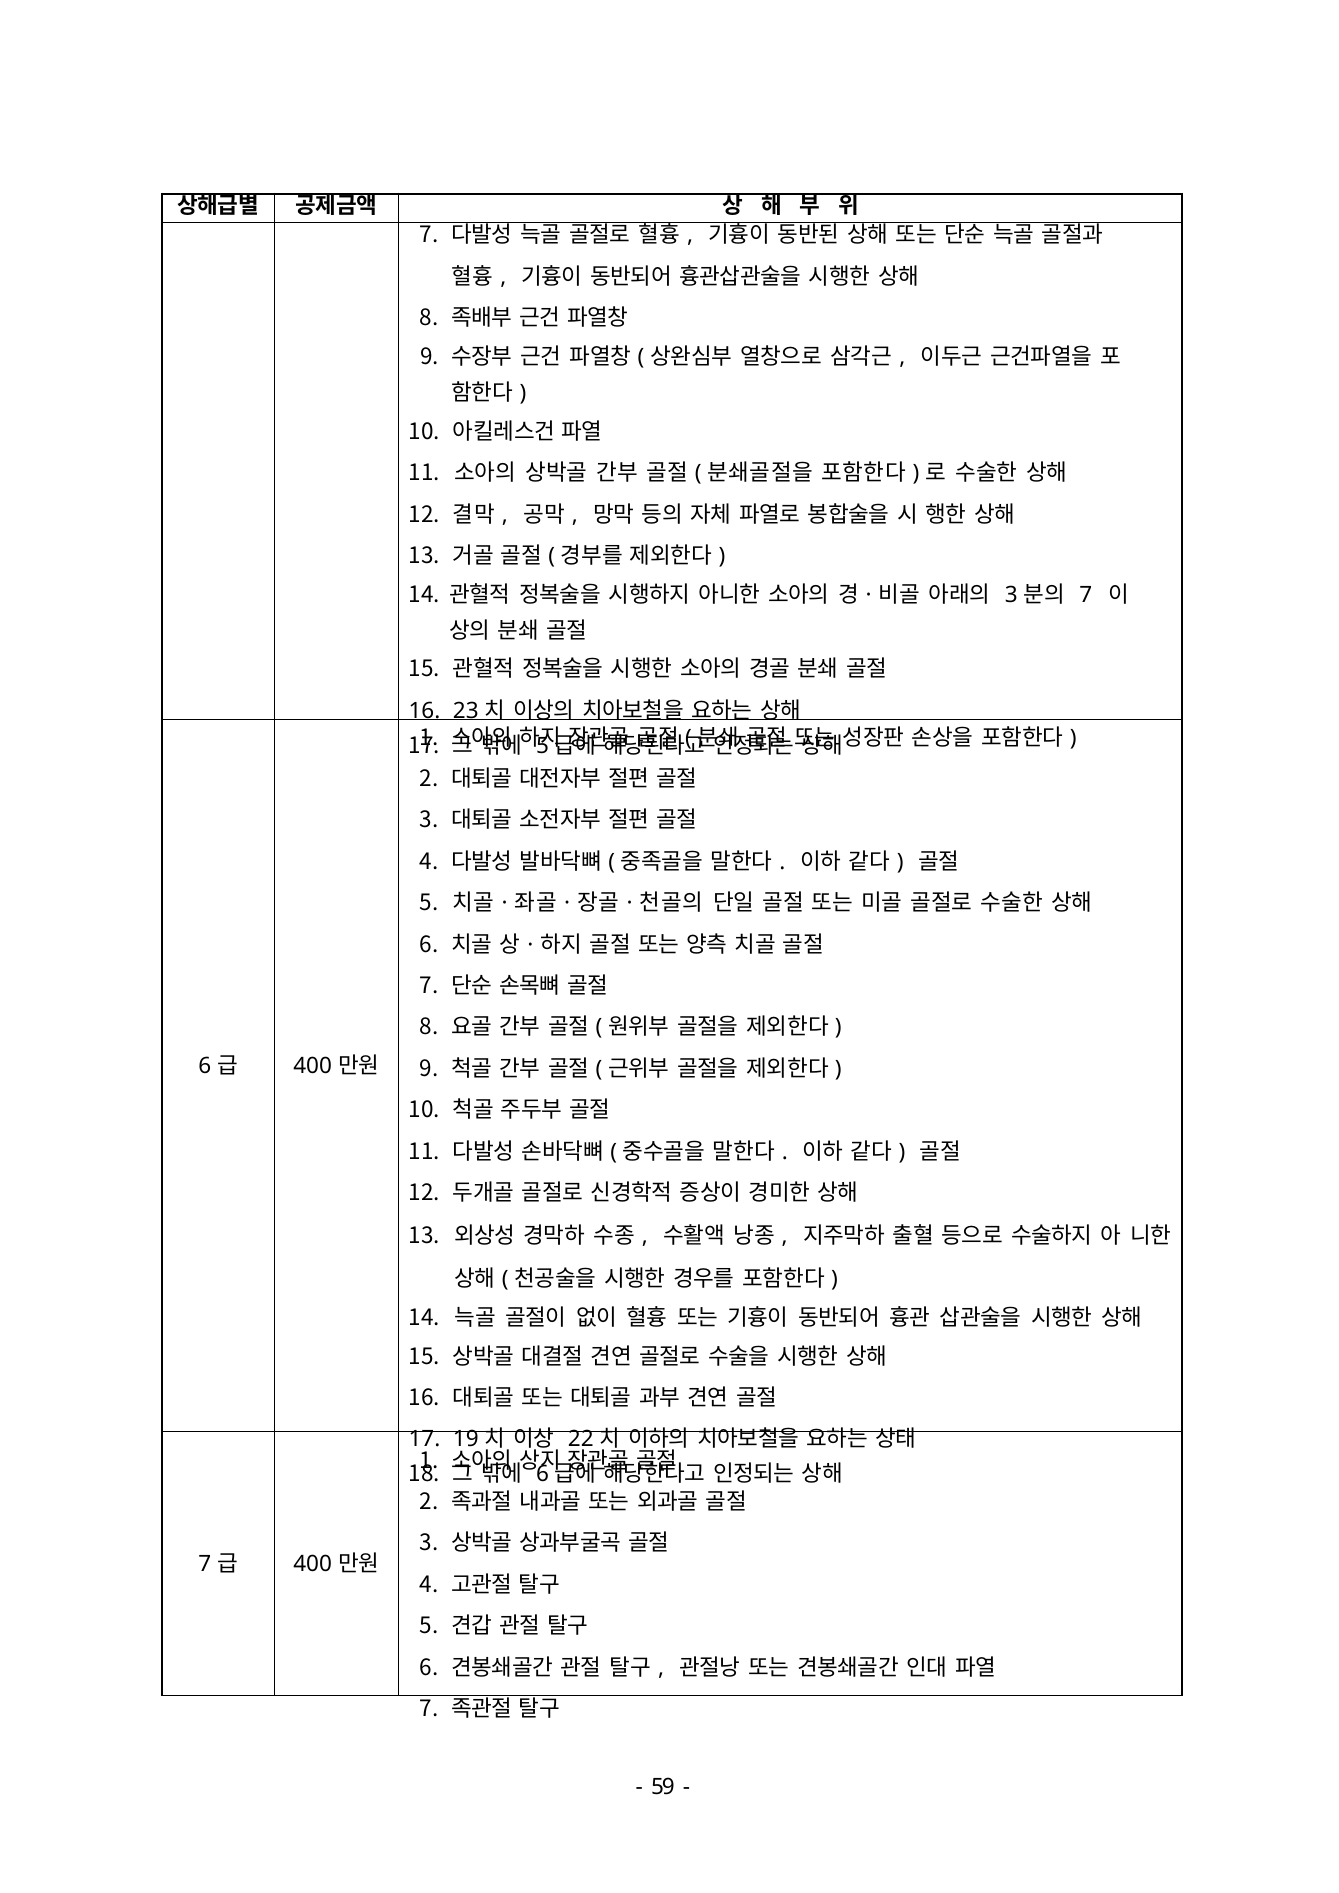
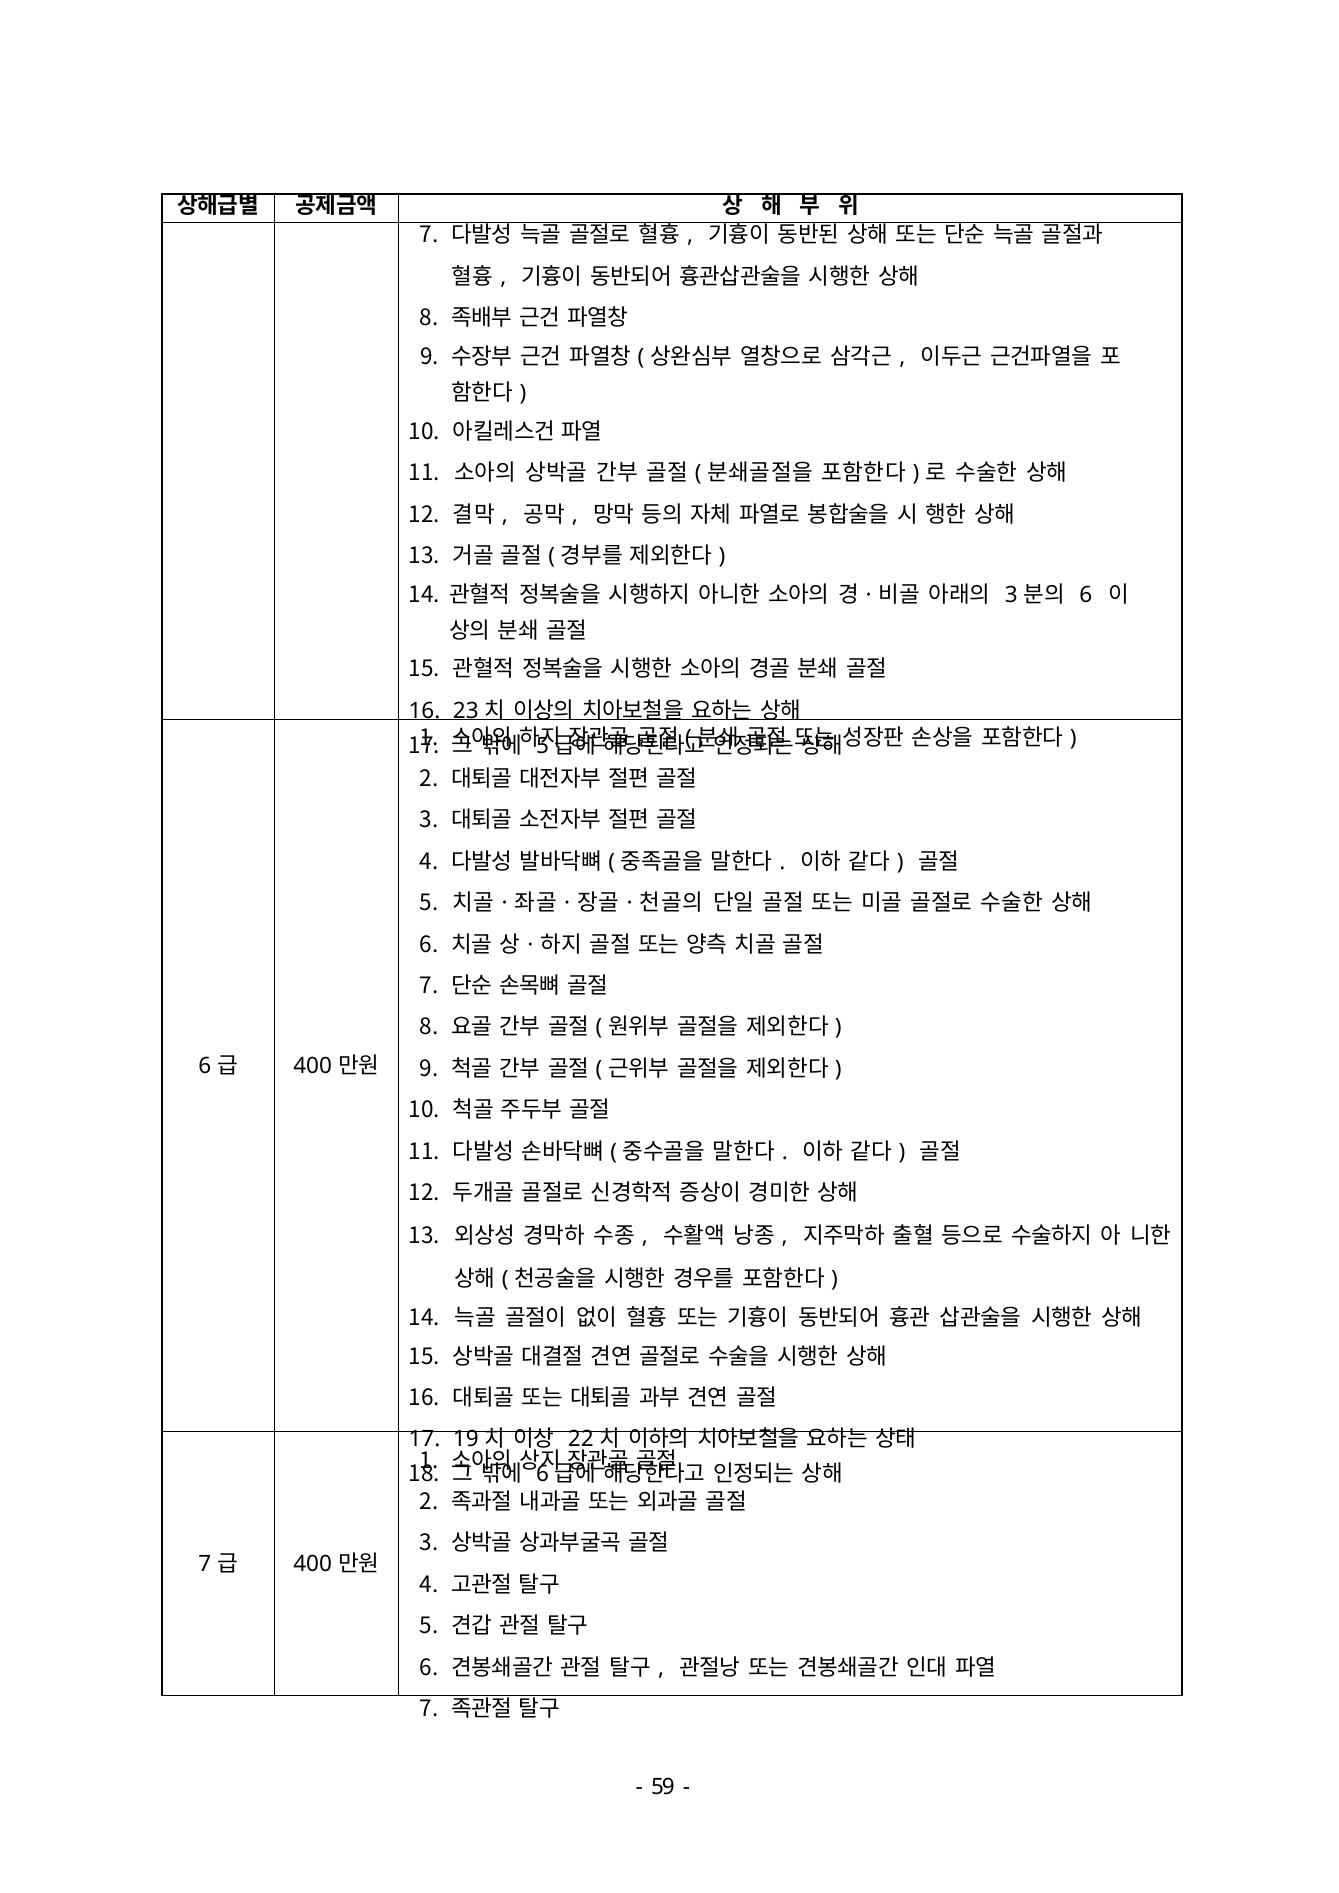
7: 7 -> 6 (1086, 595)
